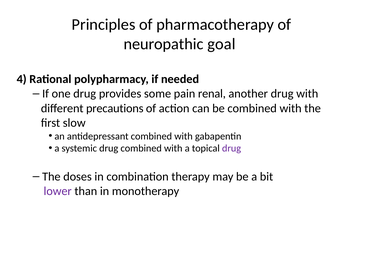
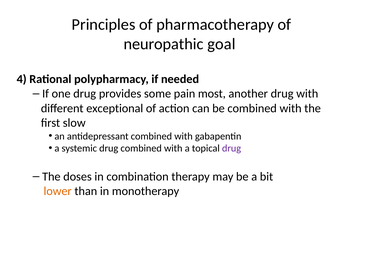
renal: renal -> most (212, 94)
precautions: precautions -> exceptional (115, 108)
lower colour: purple -> orange (58, 191)
